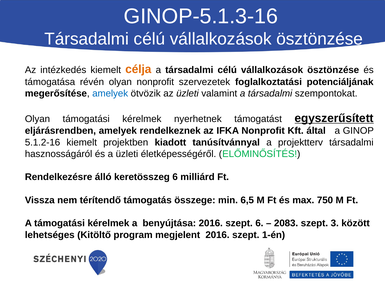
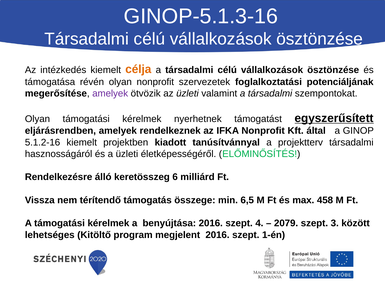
amelyek colour: blue -> purple (110, 93)
750: 750 -> 458 (325, 200)
szept 6: 6 -> 4 (259, 223)
2083: 2083 -> 2079 (286, 223)
